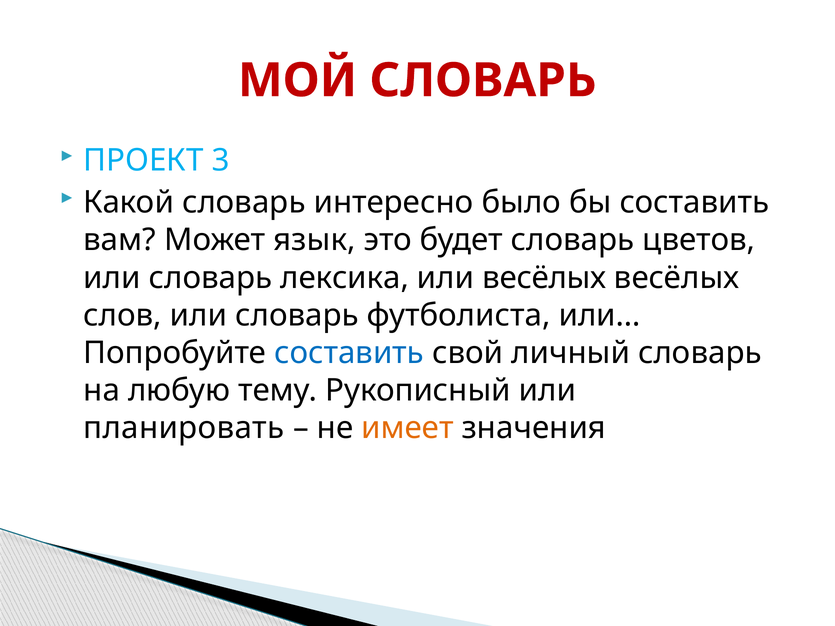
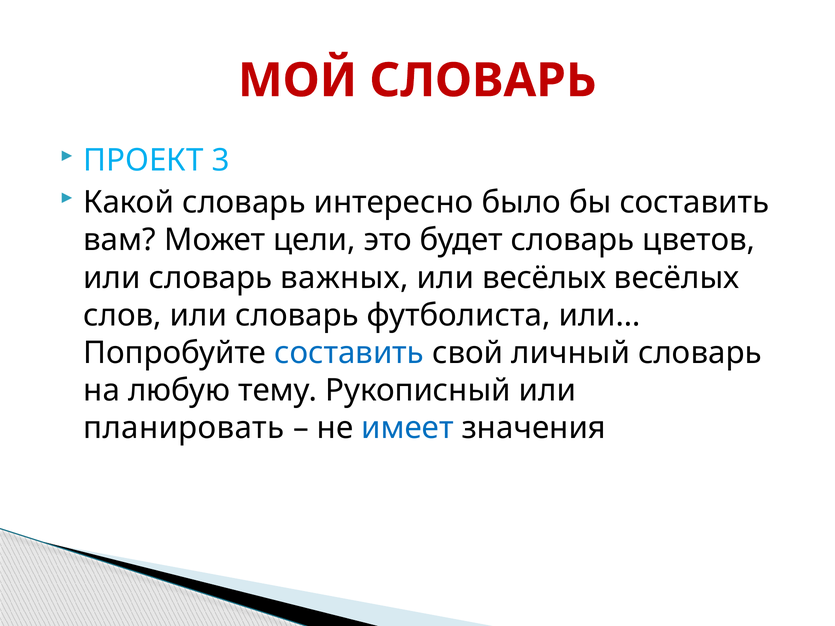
язык: язык -> цели (315, 240)
лексика: лексика -> важных (344, 278)
имеет colour: orange -> blue (407, 428)
